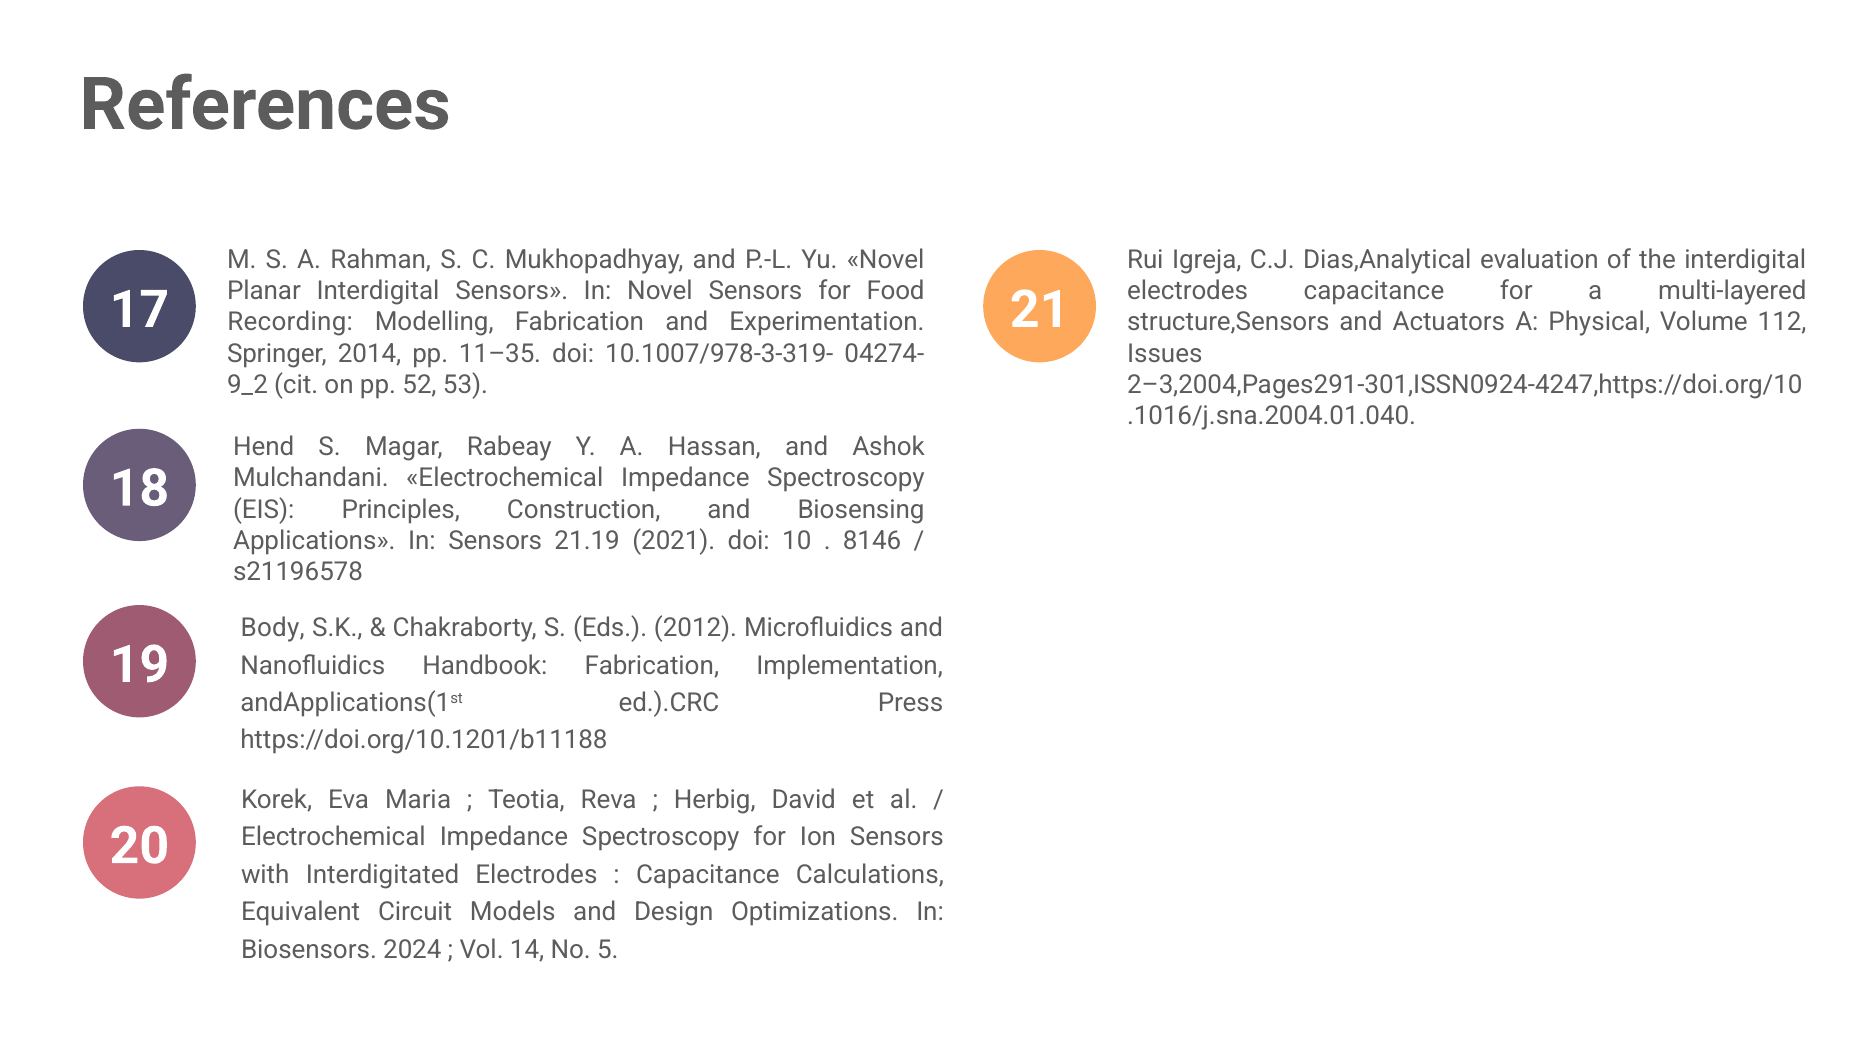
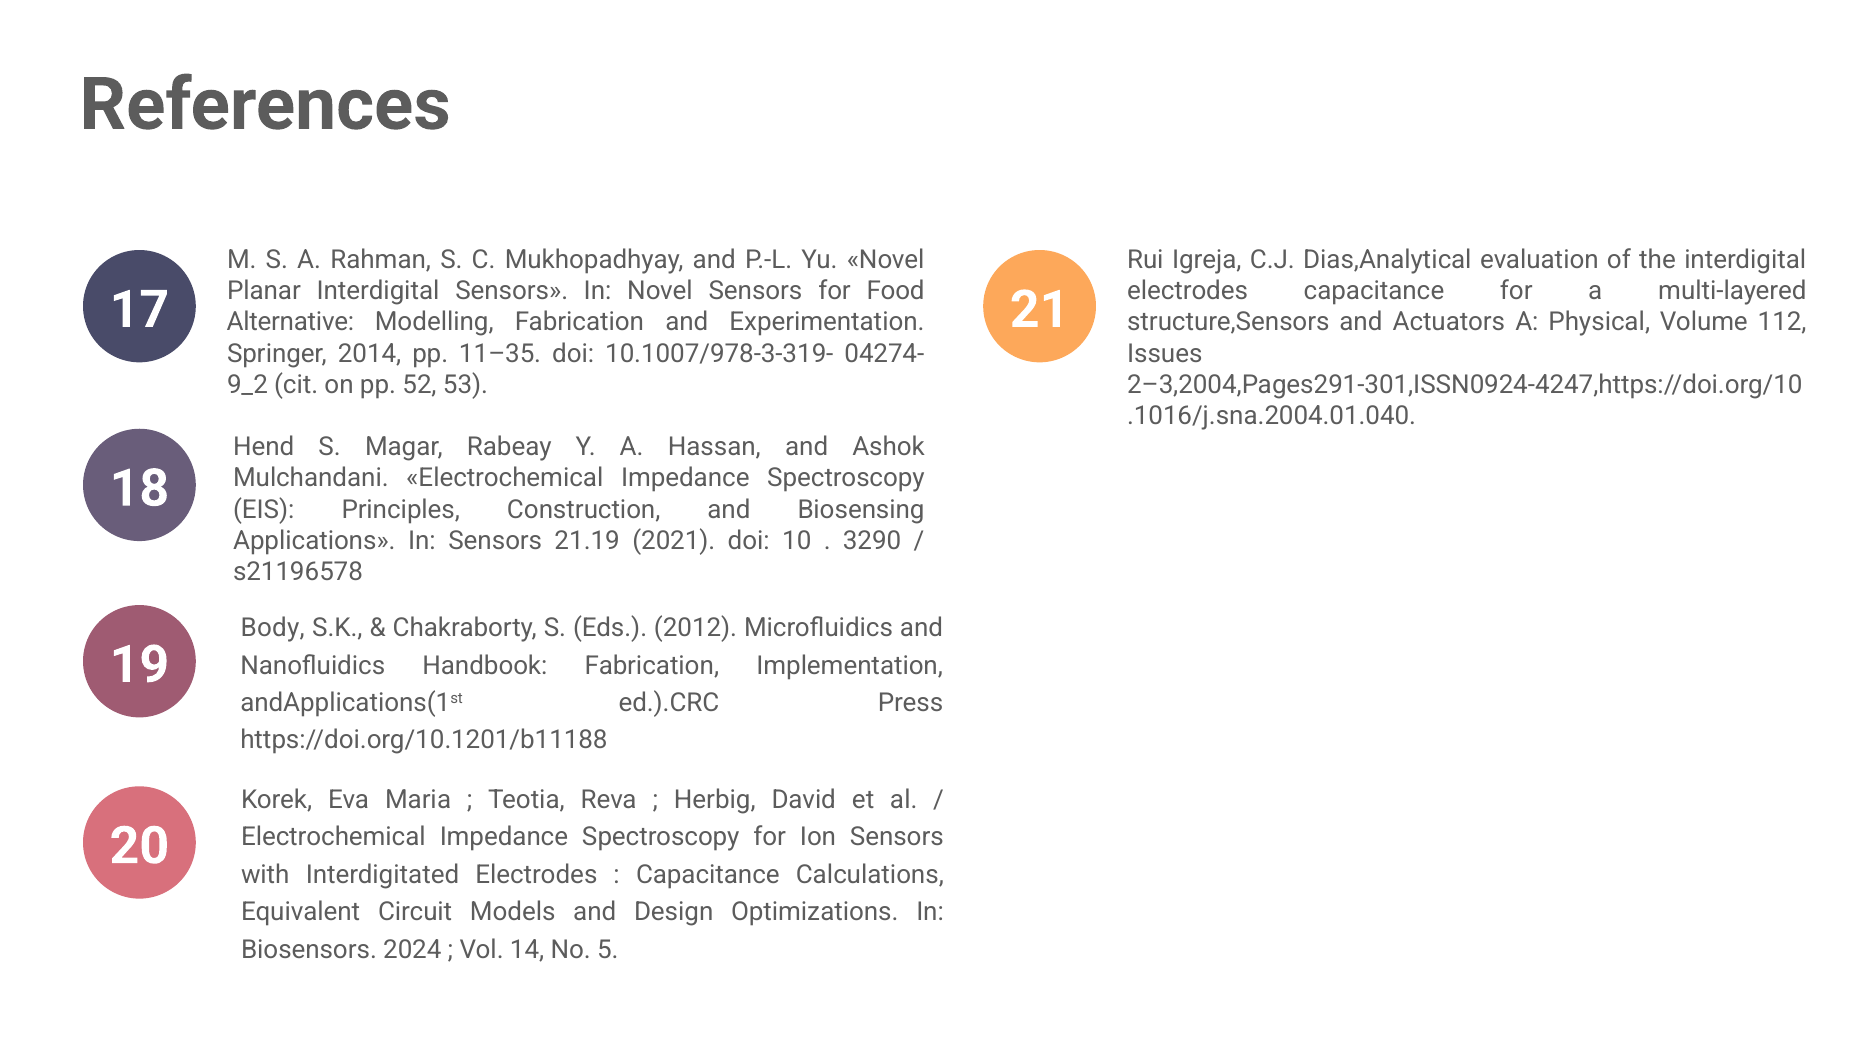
Recording: Recording -> Alternative (290, 322)
8146: 8146 -> 3290 (872, 541)
